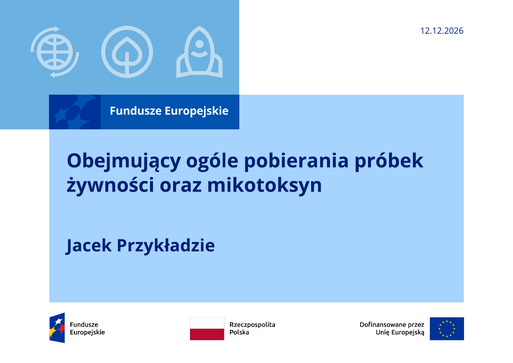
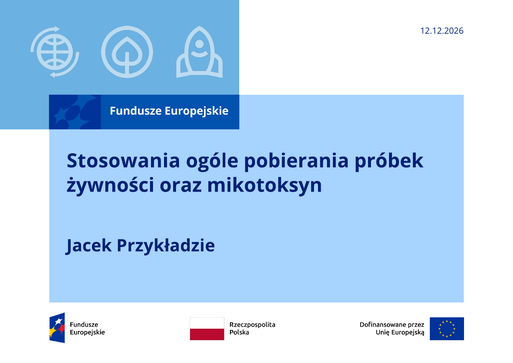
Obejmujący: Obejmujący -> Stosowania (124, 161)
